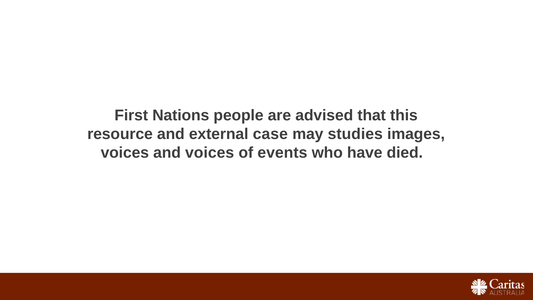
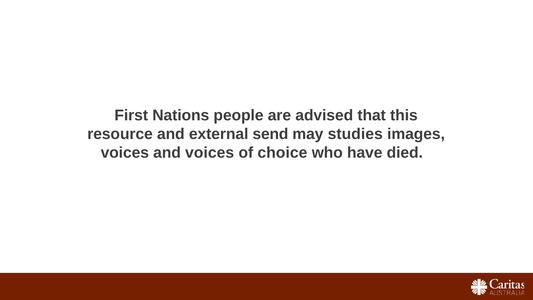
case: case -> send (270, 134)
events: events -> choice (282, 153)
